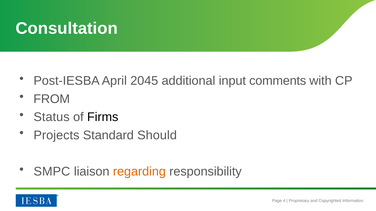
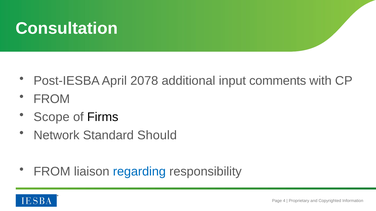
2045: 2045 -> 2078 (144, 81)
Status: Status -> Scope (52, 117)
Projects: Projects -> Network (57, 135)
SMPC: SMPC -> FROM (52, 172)
regarding colour: orange -> blue (139, 172)
